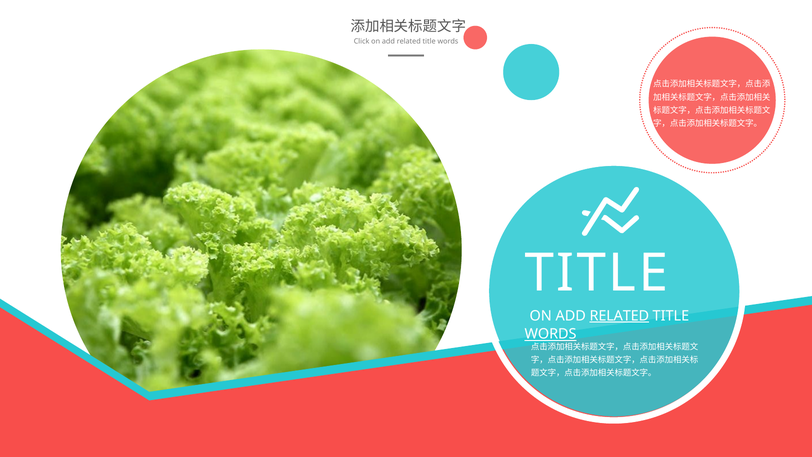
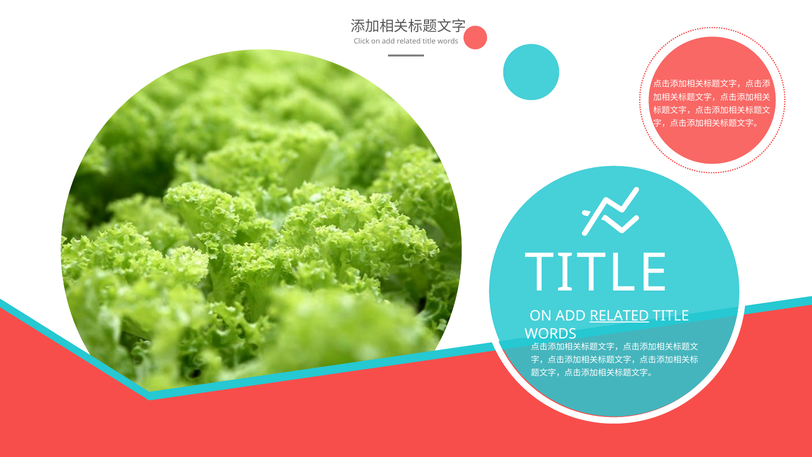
WORDS underline: present -> none (551, 334)
